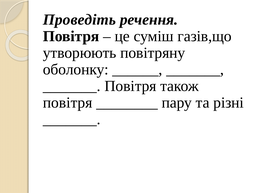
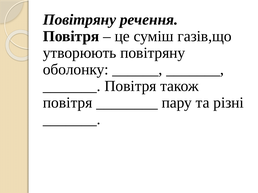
Проведіть: Проведіть -> Повітряну (79, 20)
